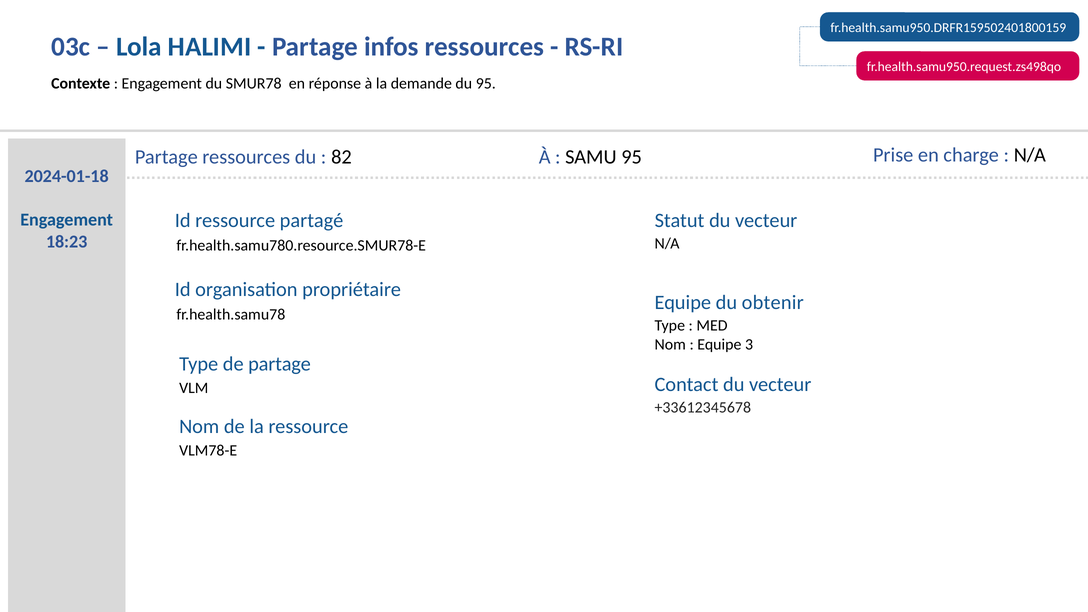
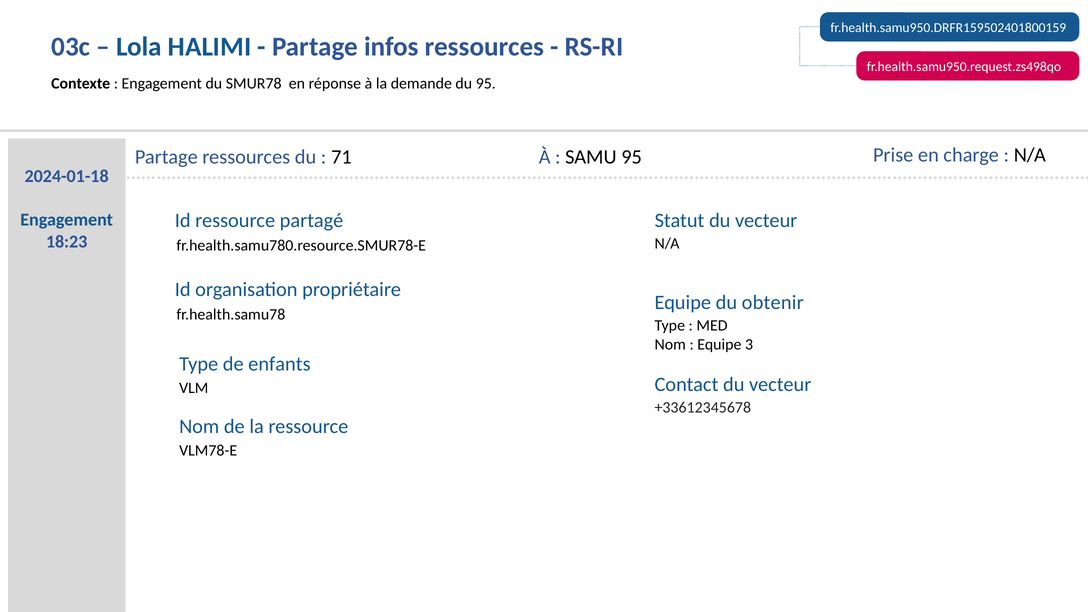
82: 82 -> 71 (341, 157)
de partage: partage -> enfants (279, 364)
